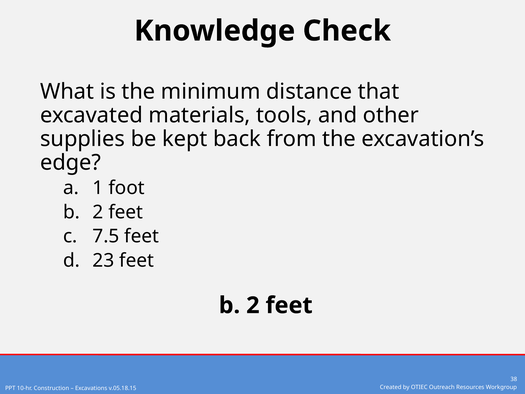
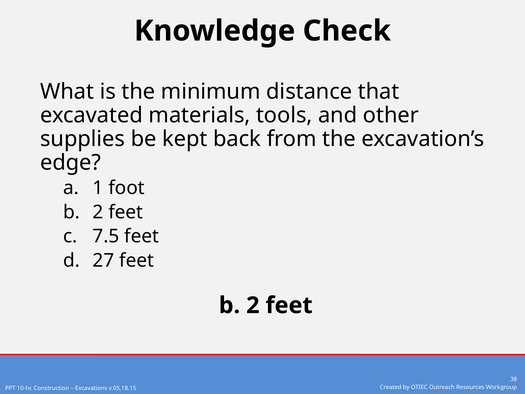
23: 23 -> 27 (104, 260)
